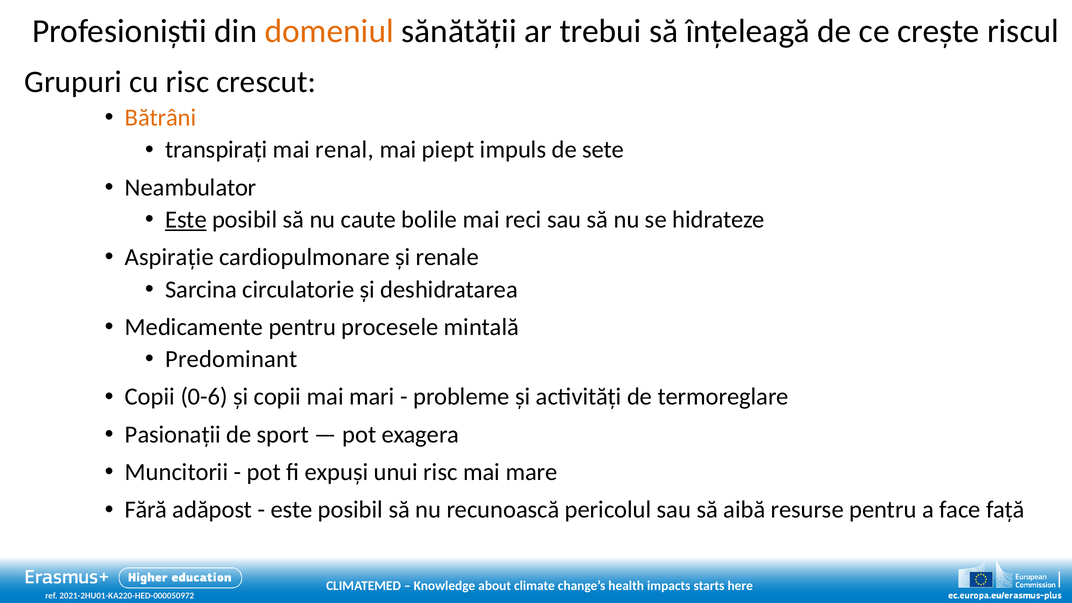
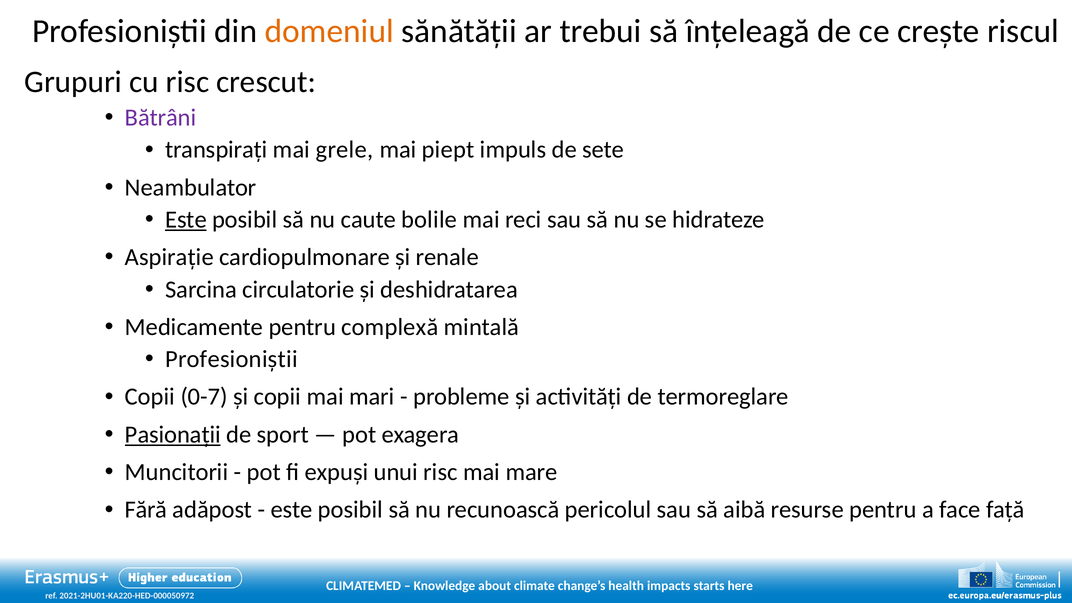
Bătrâni colour: orange -> purple (161, 118)
renal: renal -> grele (345, 150)
procesele: procesele -> complexă (390, 327)
Predominant: Predominant -> Profesioniștii (231, 359)
0-6: 0-6 -> 0-7 (204, 397)
Pasionații underline: none -> present (173, 435)
